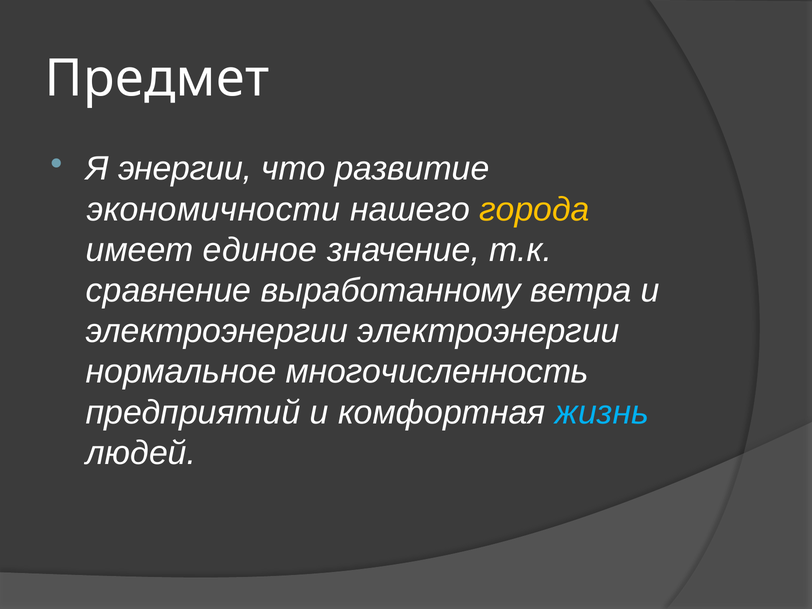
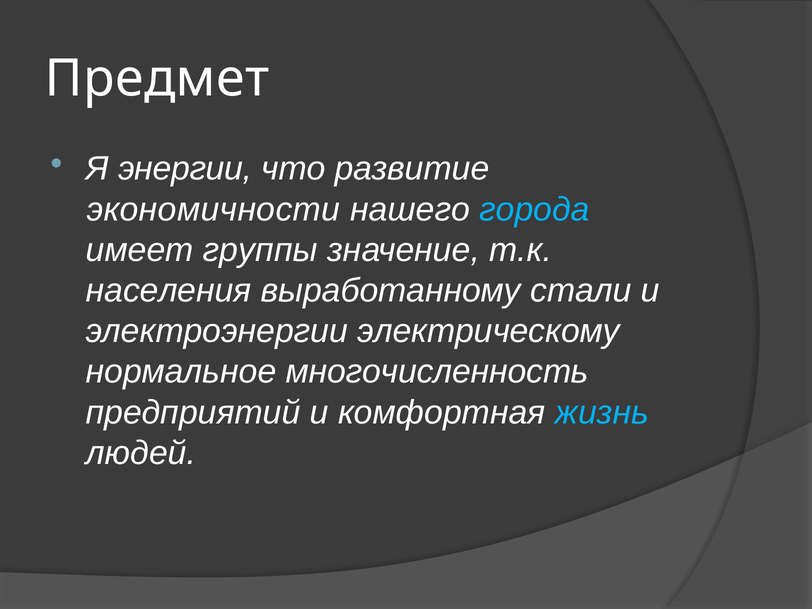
города colour: yellow -> light blue (534, 209)
единое: единое -> группы (260, 250)
сравнение: сравнение -> населения (169, 291)
ветра: ветра -> стали (581, 291)
электроэнергии электроэнергии: электроэнергии -> электрическому (489, 331)
